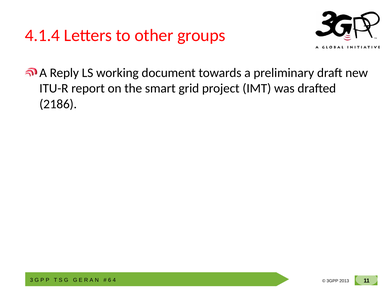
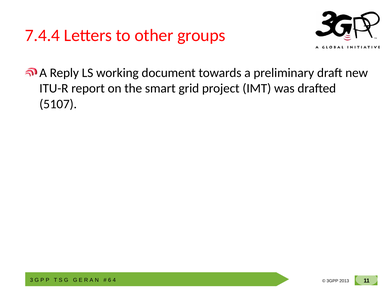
4.1.4: 4.1.4 -> 7.4.4 (42, 35)
2186: 2186 -> 5107 (58, 104)
